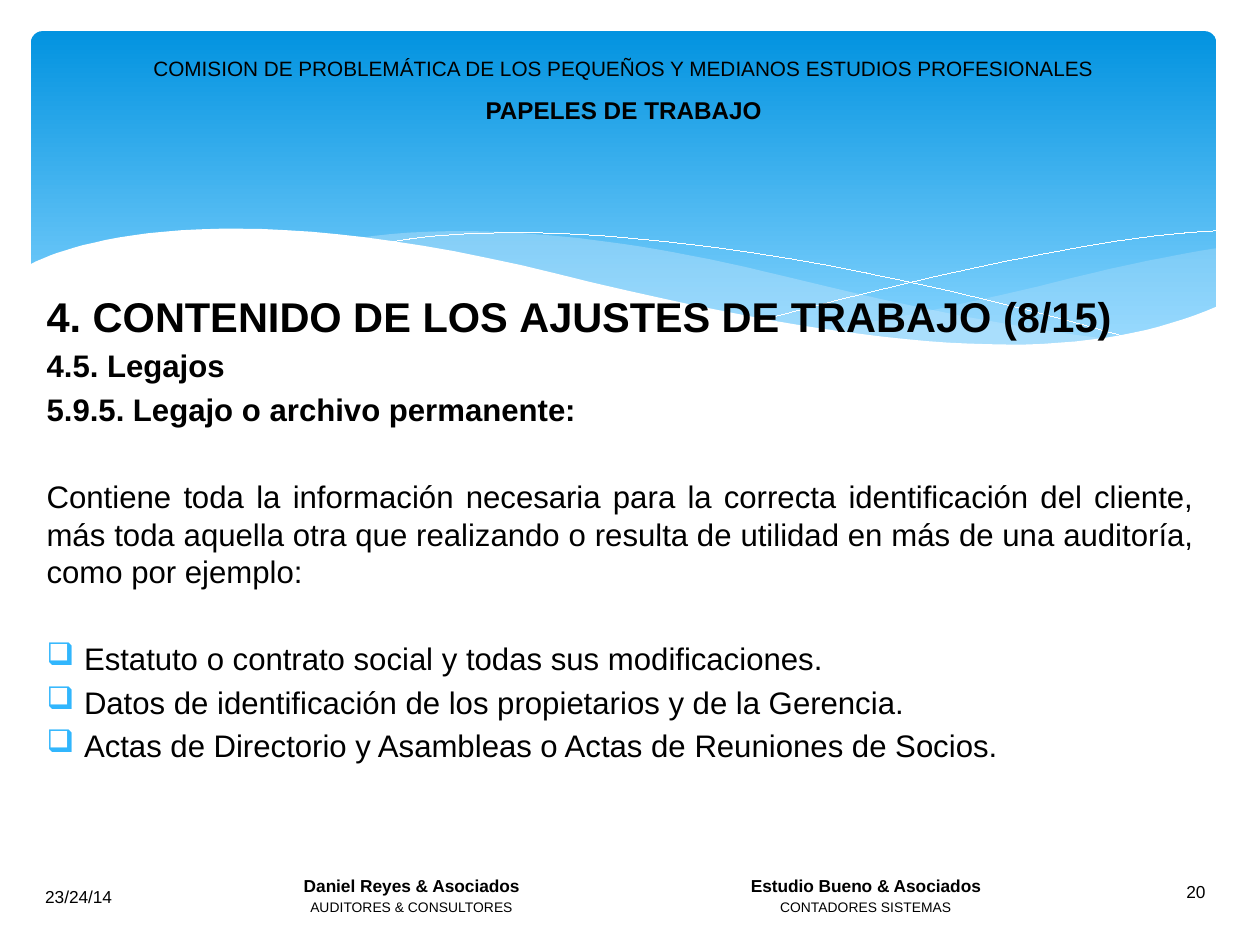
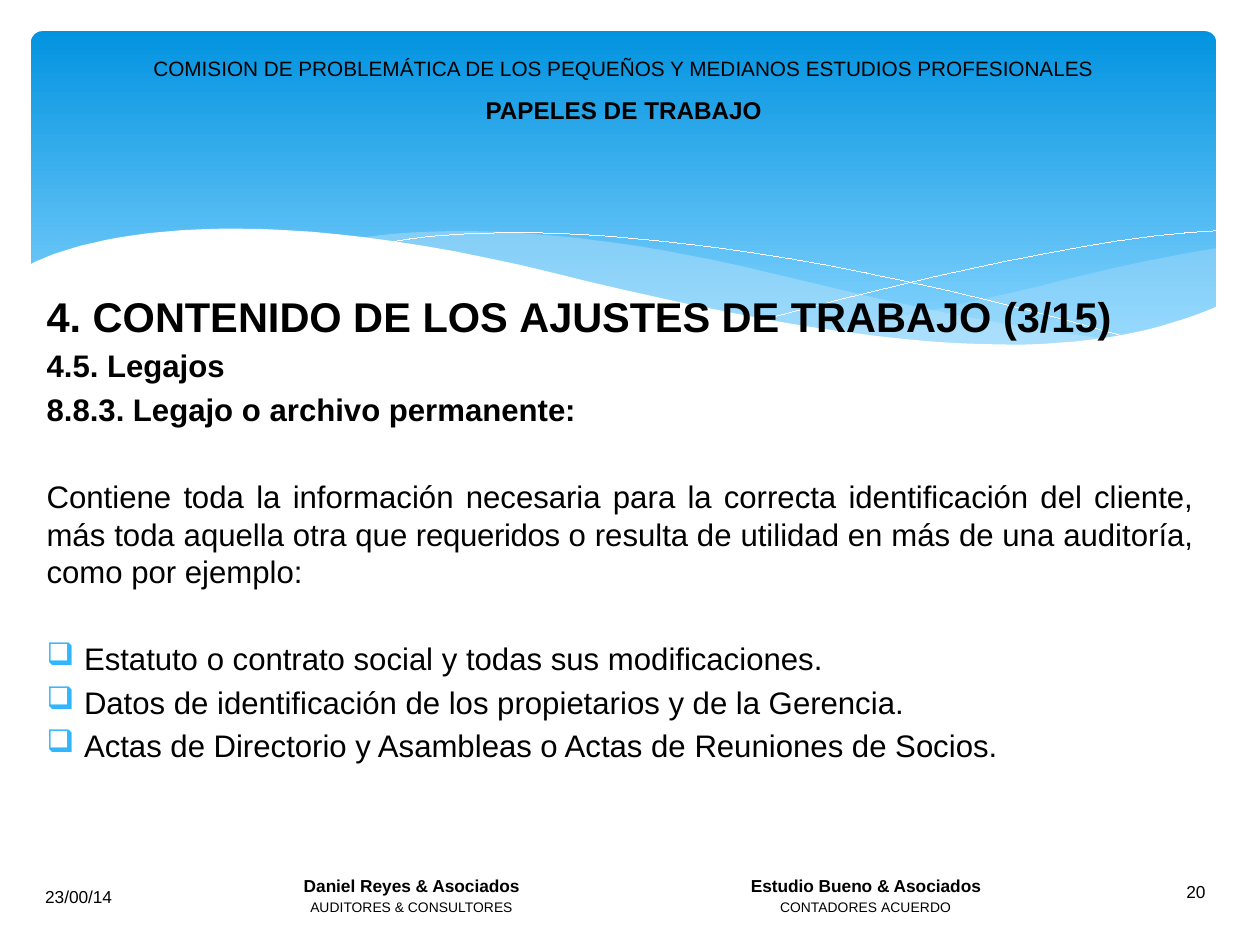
8/15: 8/15 -> 3/15 (1057, 319)
5.9.5: 5.9.5 -> 8.8.3 (86, 411)
realizando: realizando -> requeridos (488, 536)
23/24/14: 23/24/14 -> 23/00/14 (79, 898)
SISTEMAS: SISTEMAS -> ACUERDO (916, 909)
